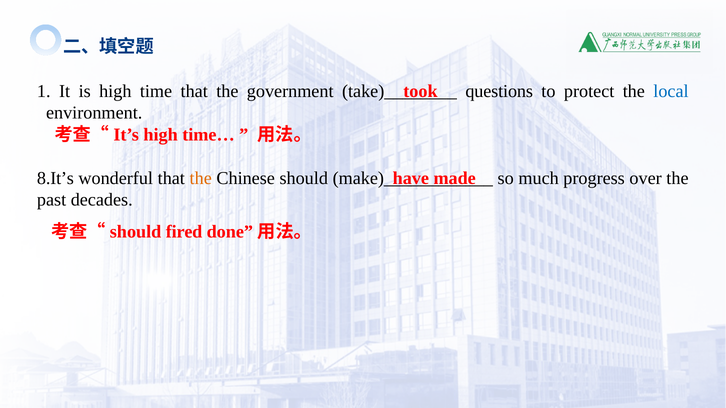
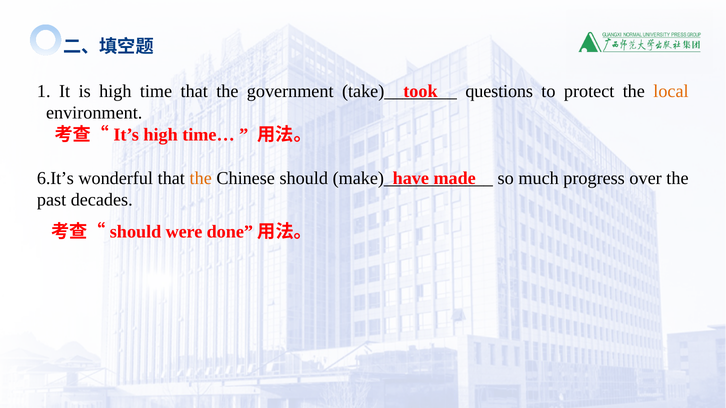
local colour: blue -> orange (671, 91)
8.It’s: 8.It’s -> 6.It’s (55, 178)
fired: fired -> were (184, 232)
